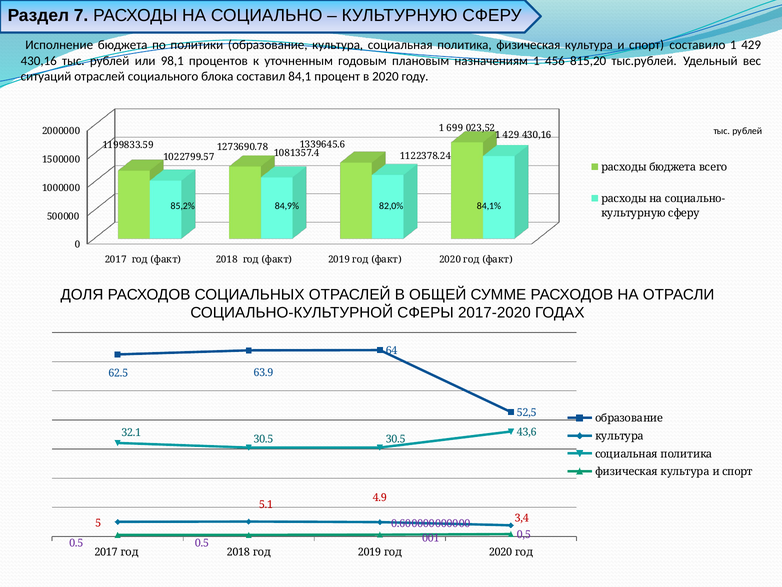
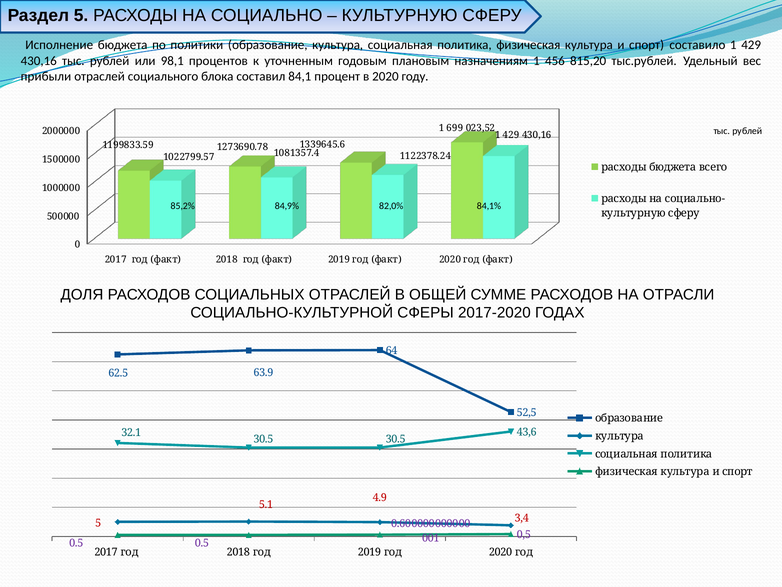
Раздел 7: 7 -> 5 (81, 15)
ситуаций: ситуаций -> прибыли (46, 76)
